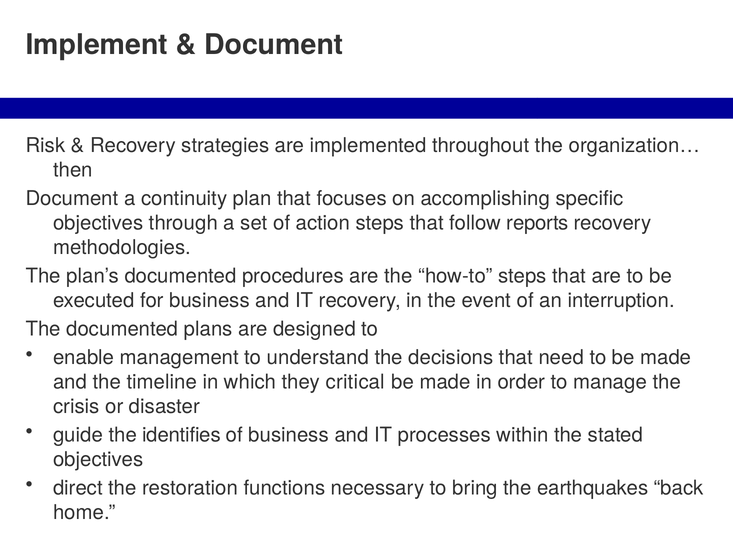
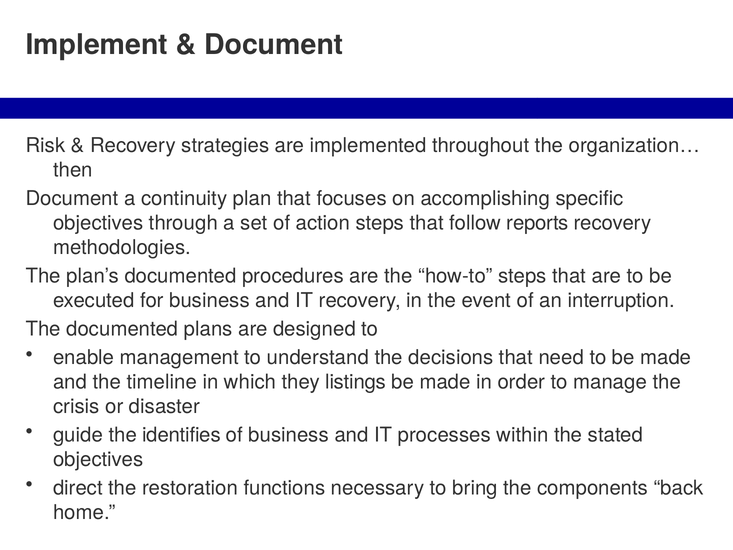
critical: critical -> listings (356, 382)
earthquakes: earthquakes -> components (593, 488)
